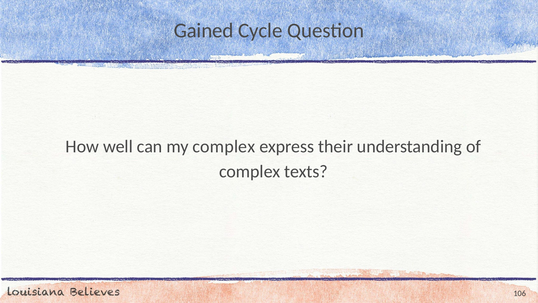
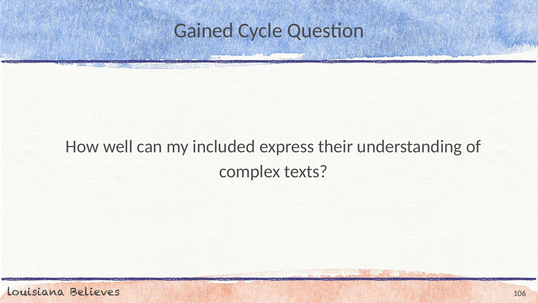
my complex: complex -> included (224, 146)
